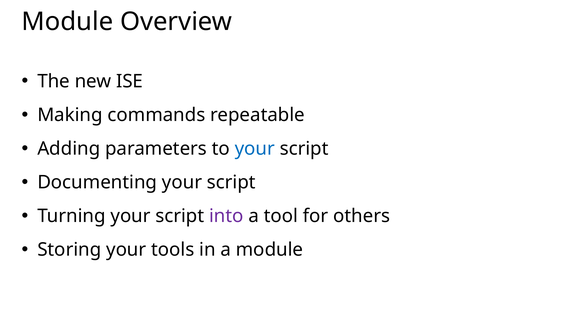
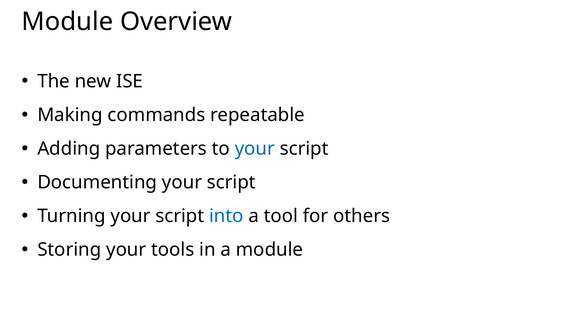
into colour: purple -> blue (226, 216)
